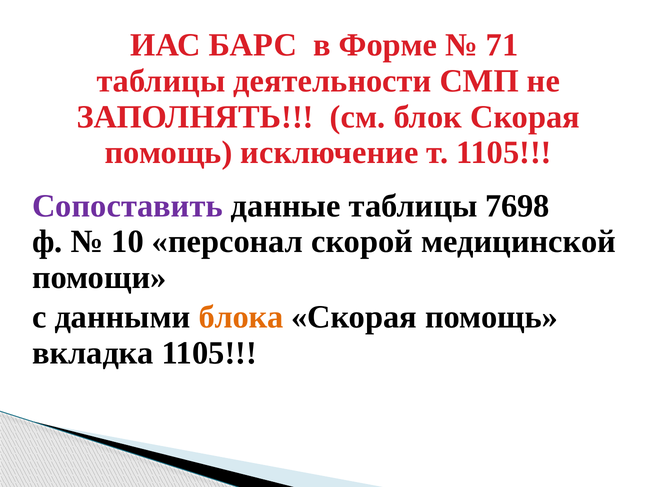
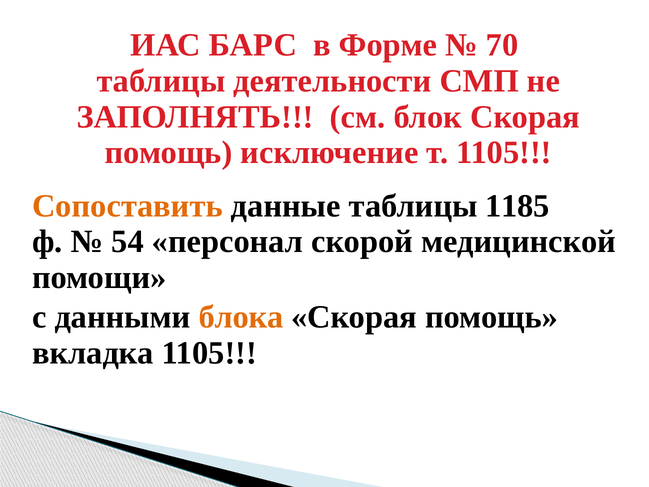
71: 71 -> 70 (502, 45)
Сопоставить colour: purple -> orange (127, 206)
7698: 7698 -> 1185 (517, 206)
10: 10 -> 54 (128, 242)
